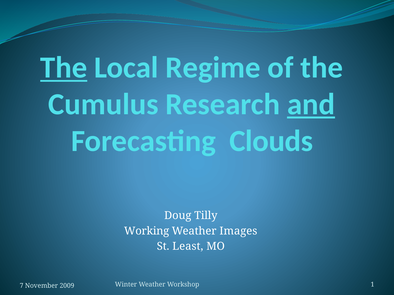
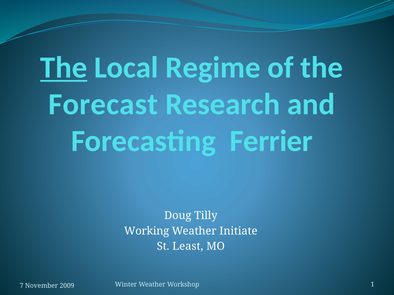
Cumulus: Cumulus -> Forecast (103, 105)
and underline: present -> none (311, 105)
Clouds: Clouds -> Ferrier (271, 141)
Images: Images -> Initiate (238, 231)
